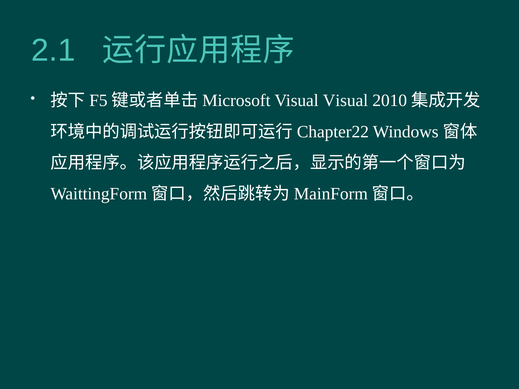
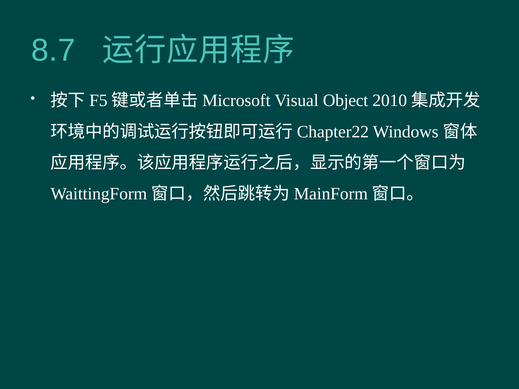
2.1: 2.1 -> 8.7 (53, 50)
Visual Visual: Visual -> Object (346, 101)
